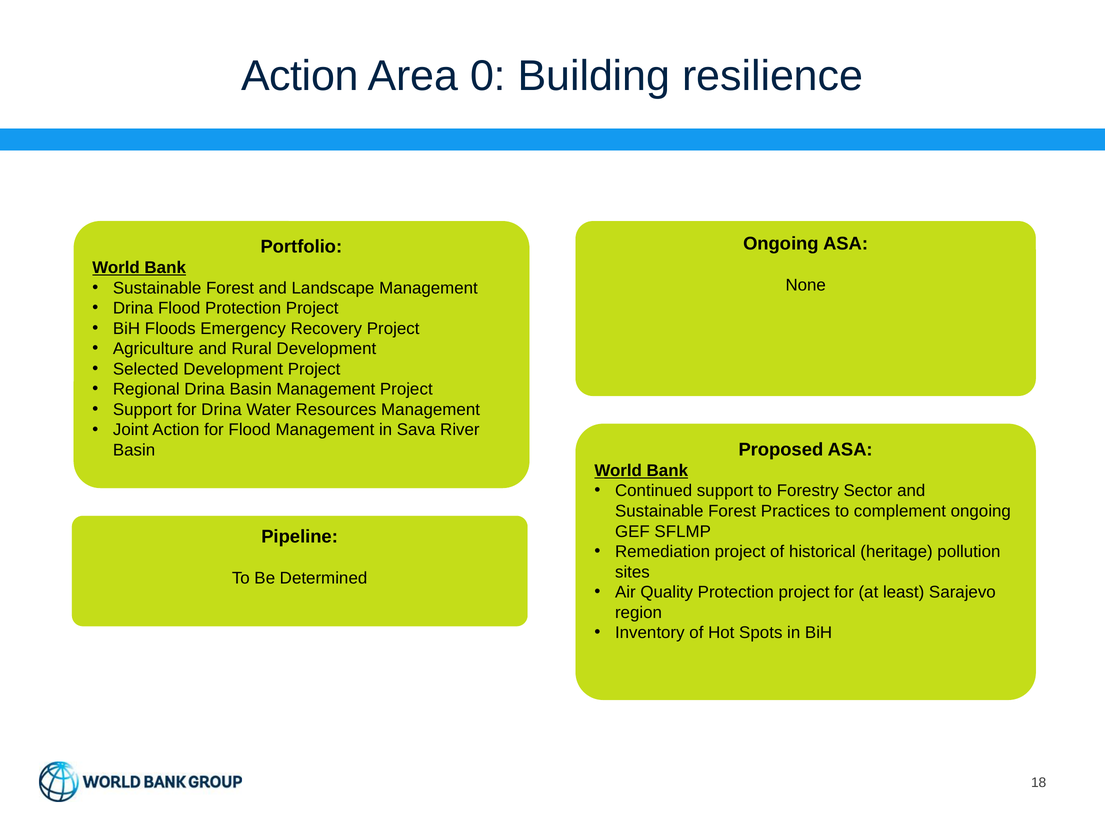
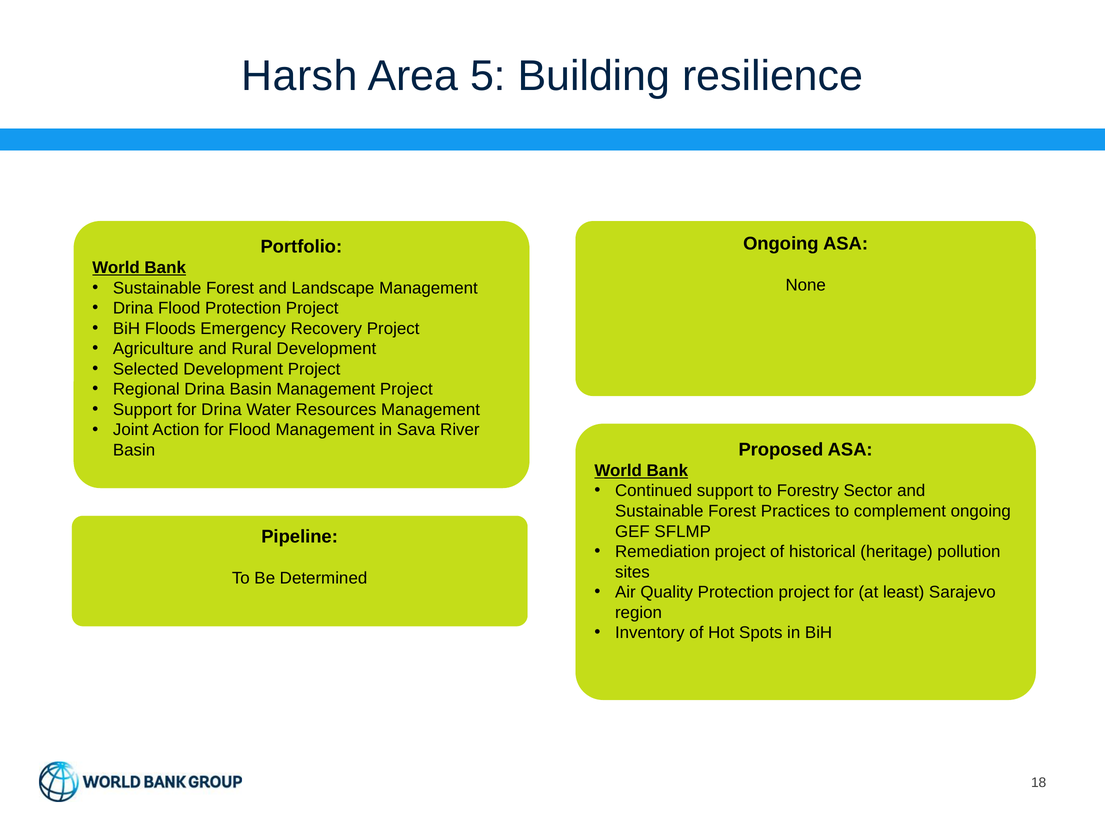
Action: Action -> Harsh (299, 76)
0: 0 -> 5 (488, 76)
